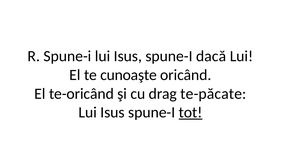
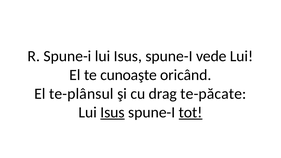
dacă: dacă -> vede (211, 56)
te-oricând: te-oricând -> te-plânsul (81, 94)
Isus underline: none -> present (112, 112)
